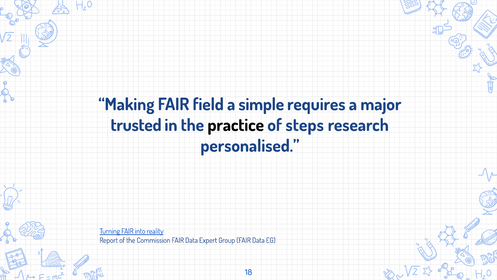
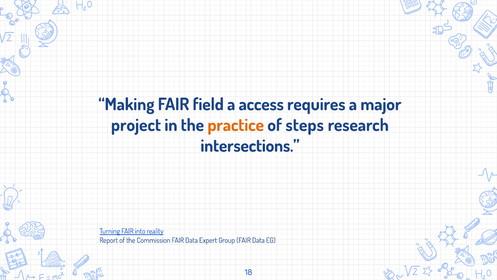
simple: simple -> access (261, 104)
trusted: trusted -> project (136, 125)
practice colour: black -> orange (236, 125)
personalised: personalised -> intersections (250, 146)
